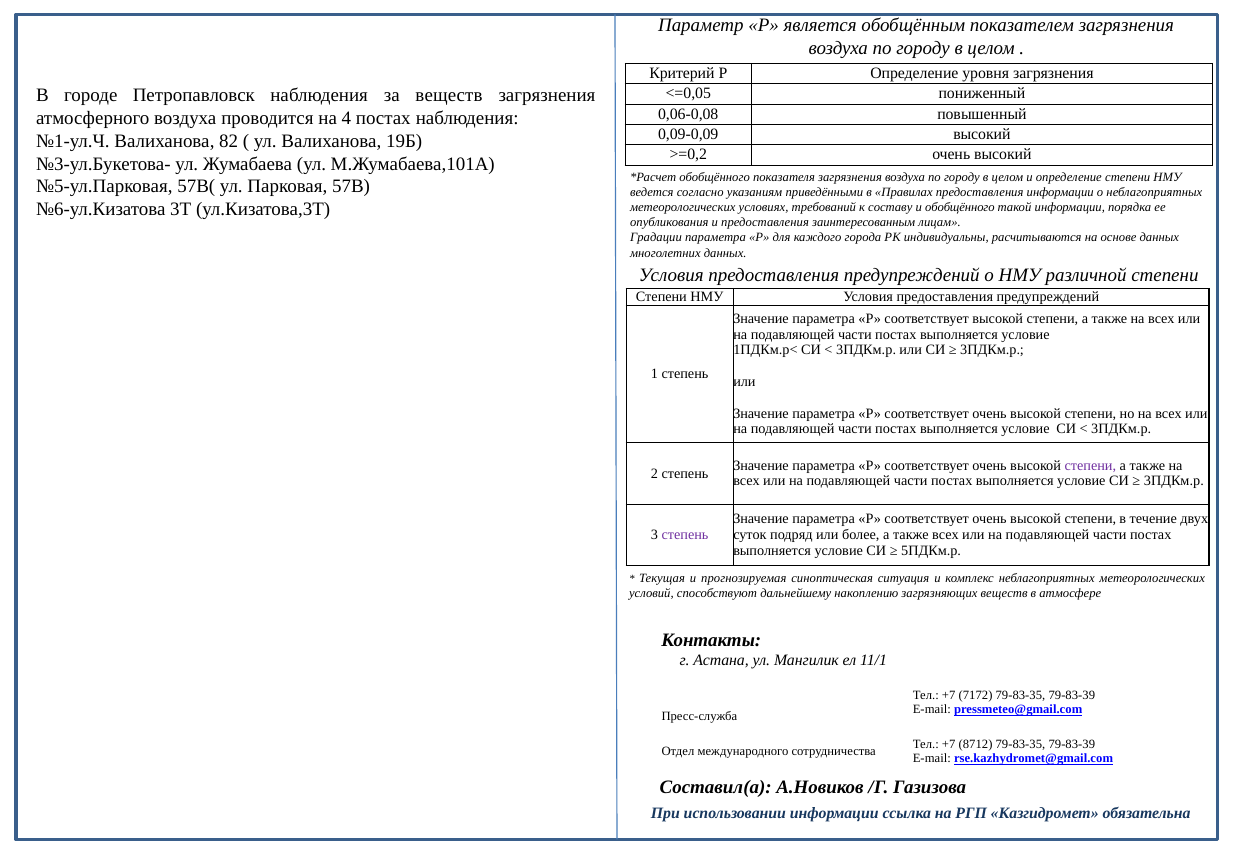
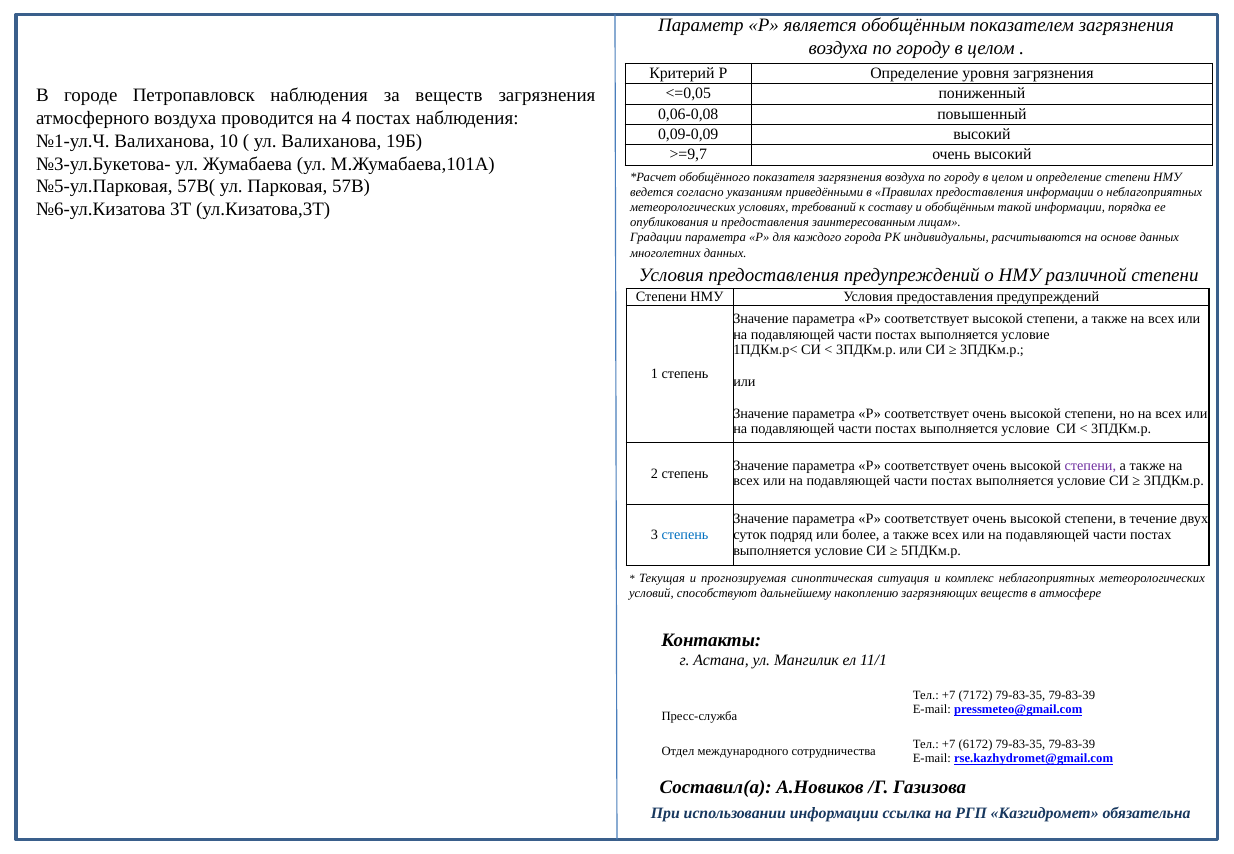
82: 82 -> 10 (229, 141)
>=0,2: >=0,2 -> >=9,7 (688, 155)
и обобщённого: обобщённого -> обобщённым (960, 208)
степень colour: purple -> blue (685, 535)
8712: 8712 -> 6172 (976, 745)
